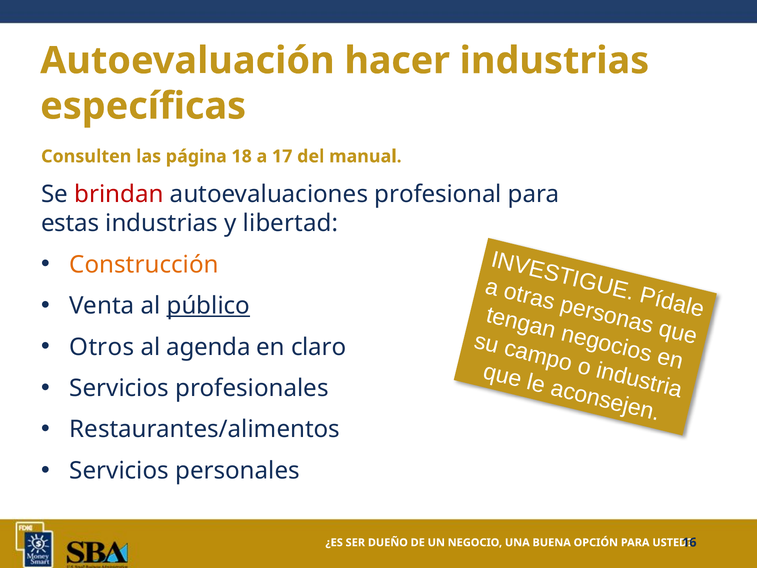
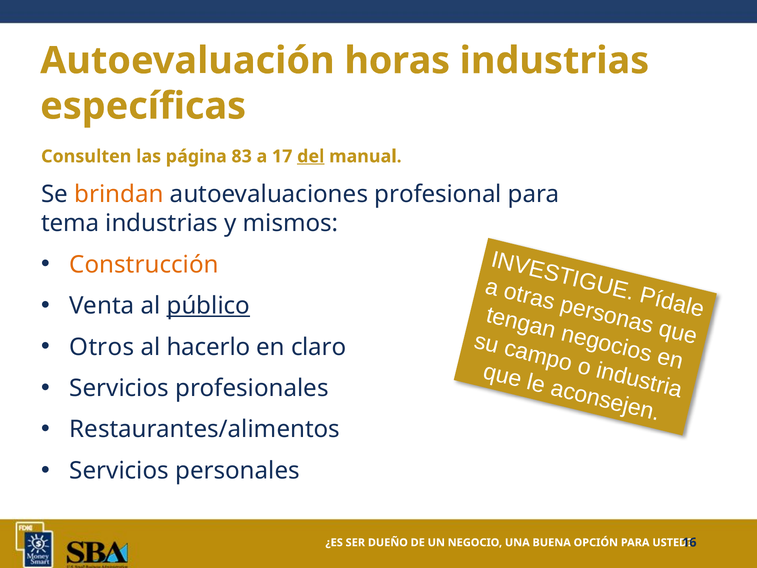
hacer: hacer -> horas (397, 61)
18: 18 -> 83 (242, 156)
del underline: none -> present (311, 156)
brindan colour: red -> orange (119, 194)
estas: estas -> tema (70, 223)
libertad: libertad -> mismos (291, 223)
agenda: agenda -> hacerlo (208, 347)
